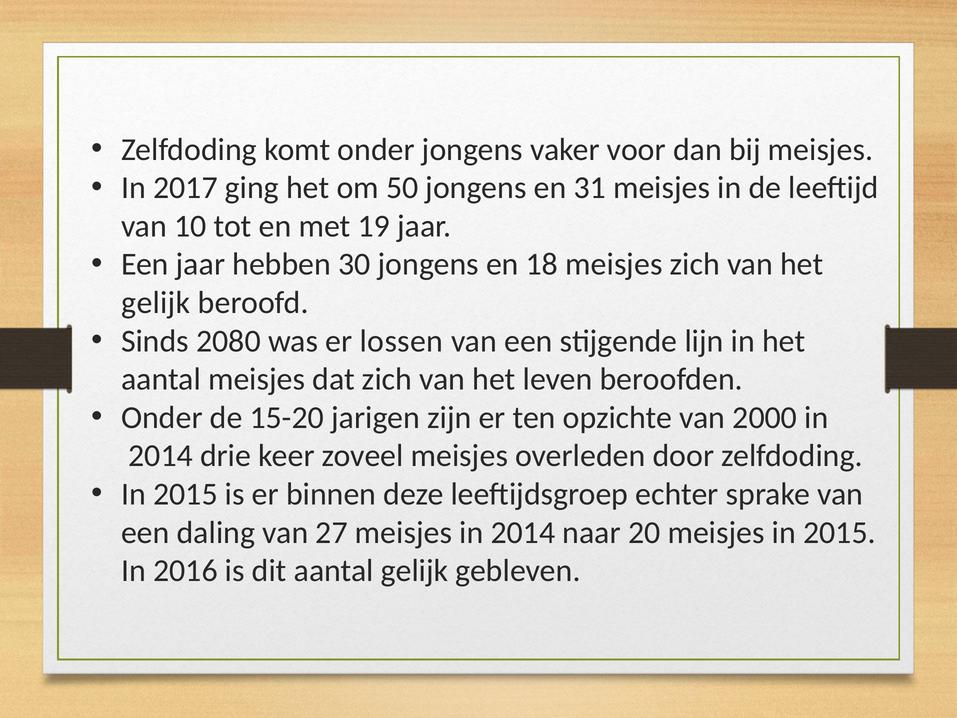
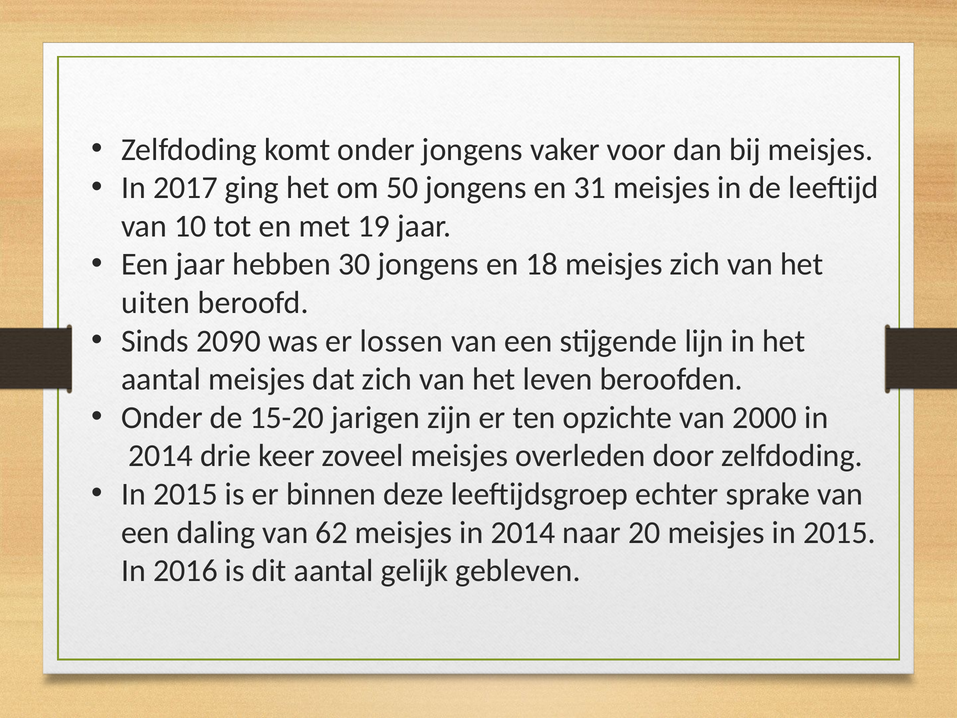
gelijk: gelijk -> uiten (156, 303)
2080: 2080 -> 2090 (228, 341)
27: 27 -> 62 (332, 532)
